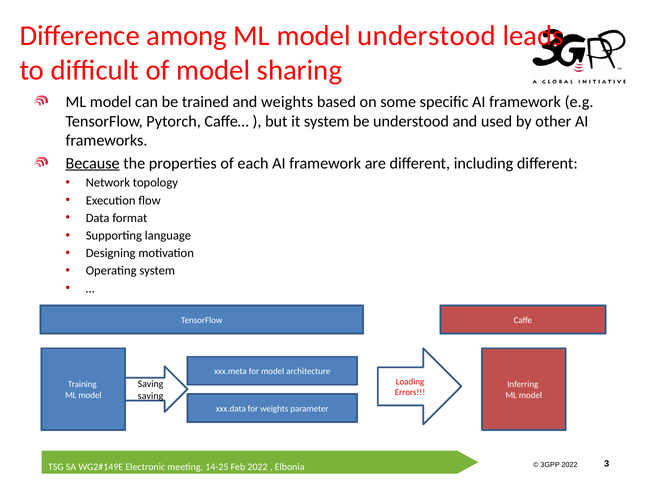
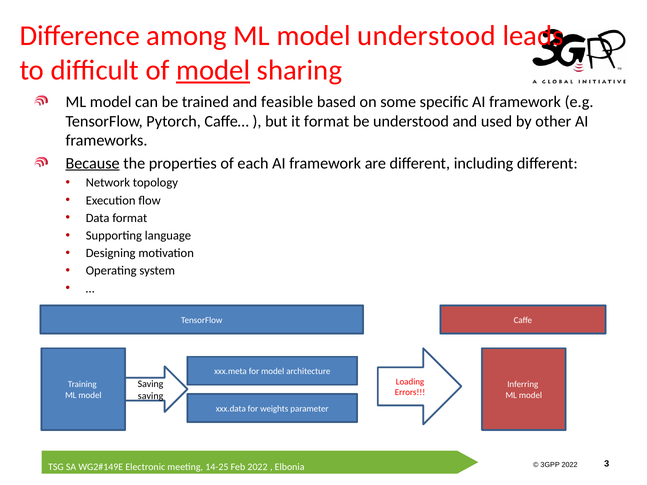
model underline: none -> present (213, 70)
and weights: weights -> feasible (287, 102)
it system: system -> format (327, 121)
